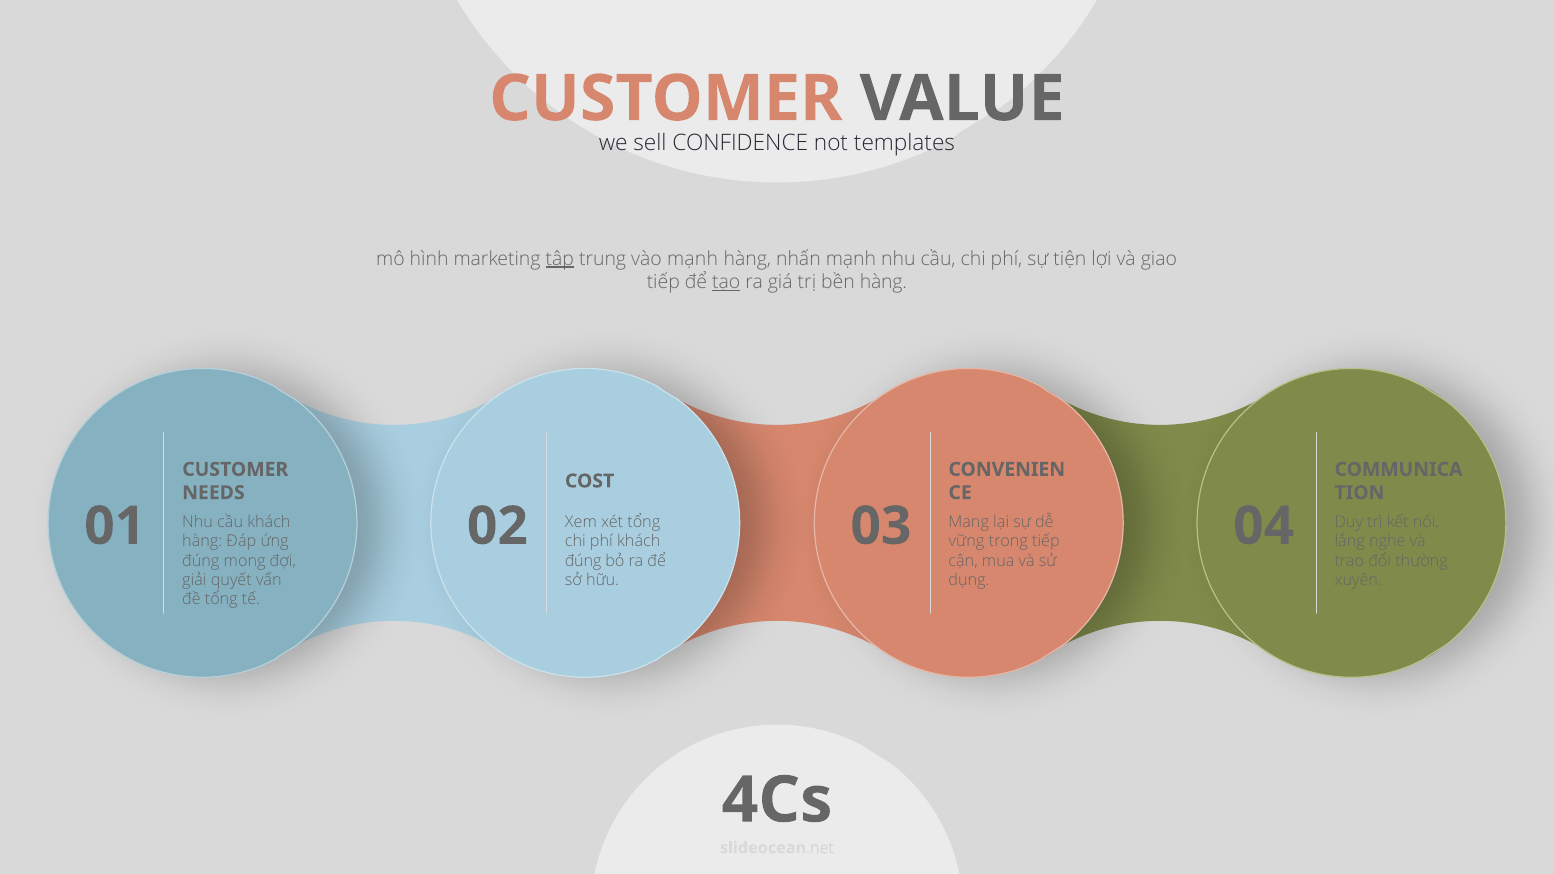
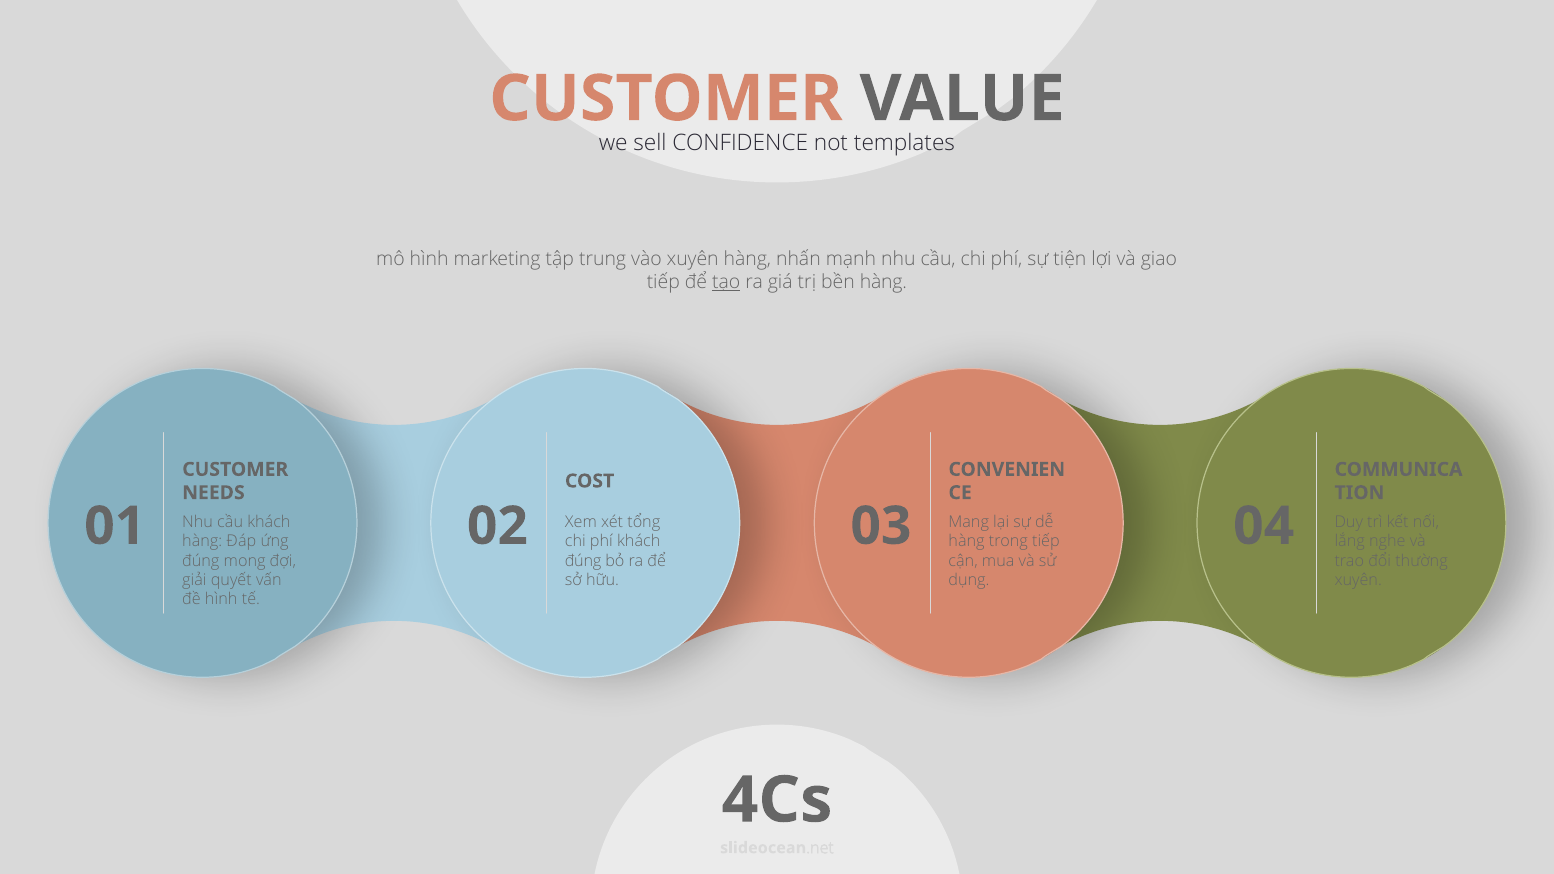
tập underline: present -> none (560, 259)
vào mạnh: mạnh -> xuyên (693, 259)
vững: vững -> hàng (967, 541)
đề tổng: tổng -> hình (221, 600)
